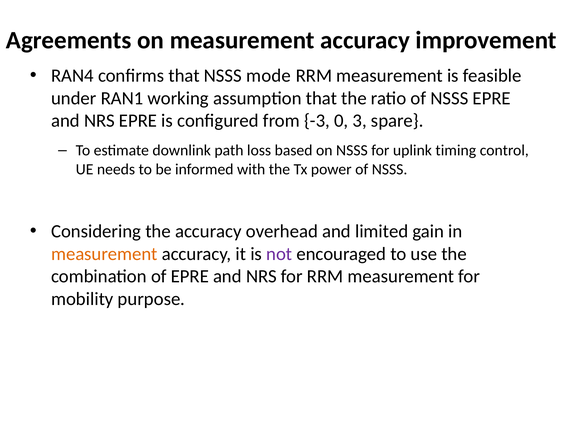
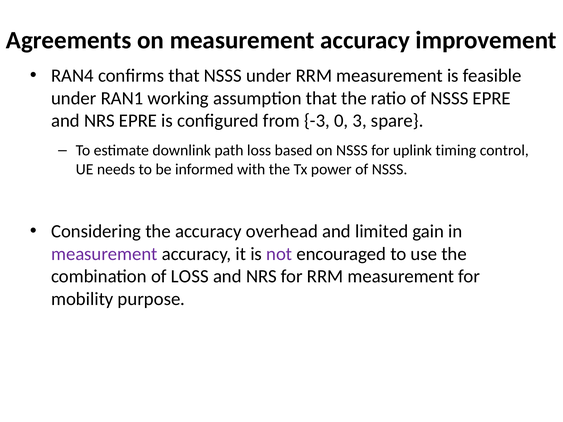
NSSS mode: mode -> under (269, 76)
measurement colour: orange -> purple (104, 254)
of EPRE: EPRE -> LOSS (190, 277)
